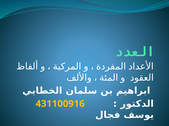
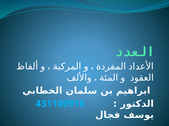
431100916 colour: yellow -> light blue (60, 104)
